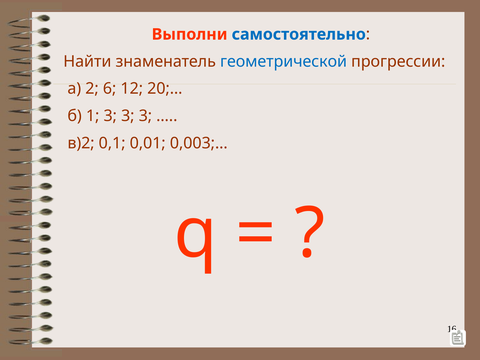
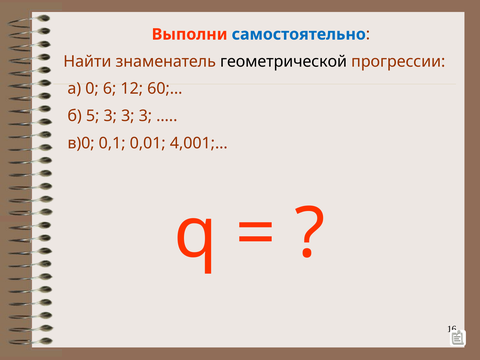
геометрической colour: blue -> black (284, 62)
2: 2 -> 0 (92, 89)
20;…: 20;… -> 60;… (165, 89)
1: 1 -> 5 (93, 116)
в)2: в)2 -> в)0 (81, 143)
0,003;…: 0,003;… -> 4,001;… (199, 143)
